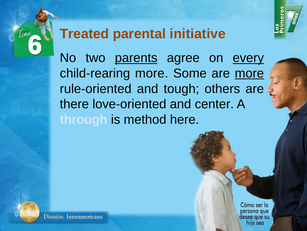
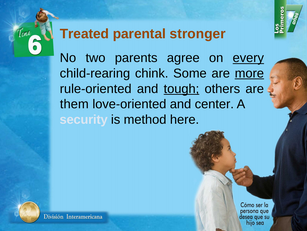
initiative: initiative -> stronger (198, 34)
parents underline: present -> none (136, 58)
child-rearing more: more -> chink (152, 73)
tough underline: none -> present (181, 89)
there: there -> them (74, 104)
through: through -> security (84, 119)
